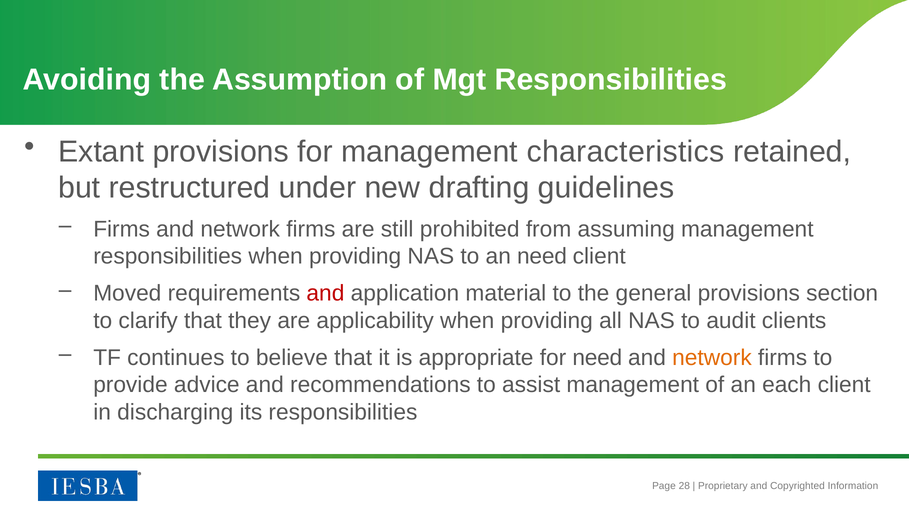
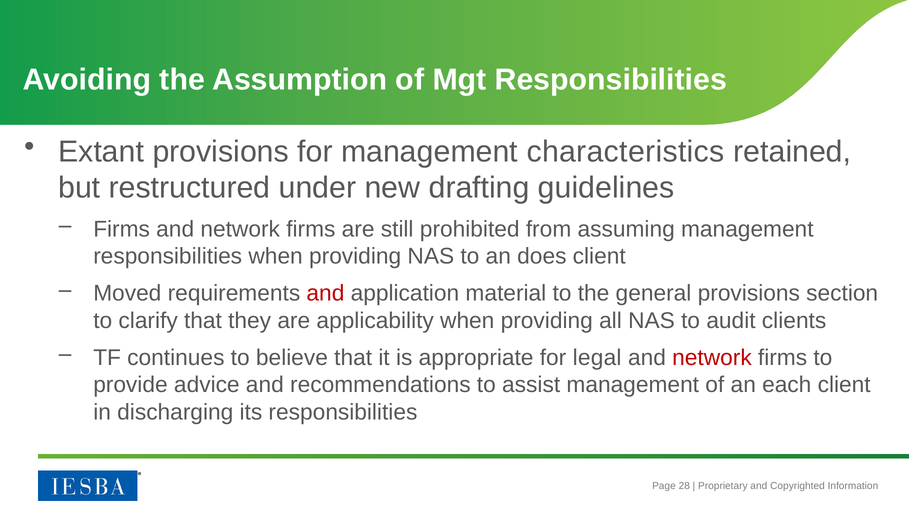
an need: need -> does (542, 256)
for need: need -> legal (597, 358)
network colour: orange -> red (712, 358)
